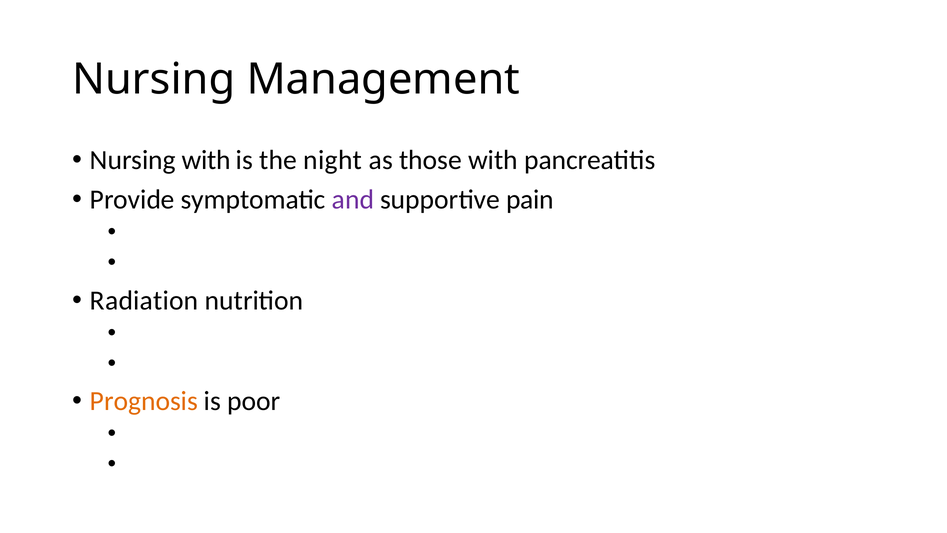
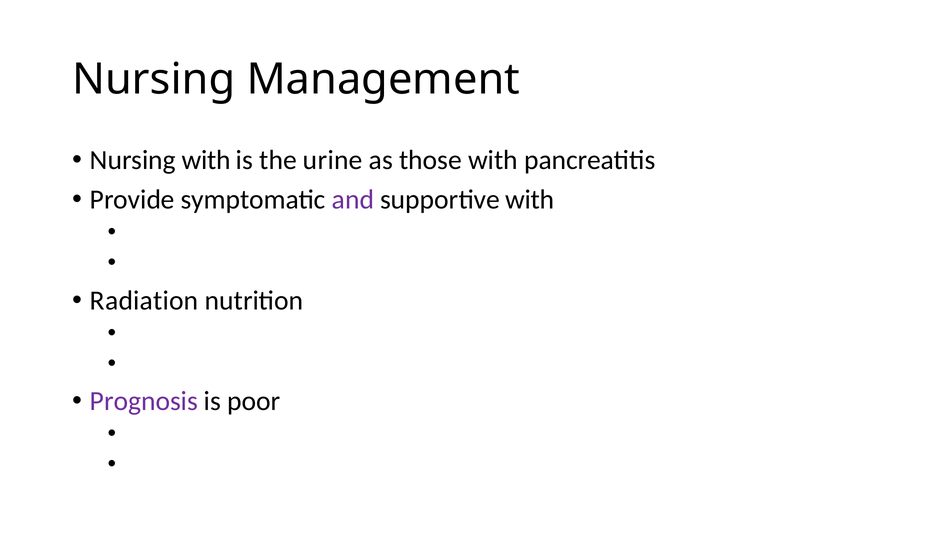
night: night -> urine (333, 160)
supportive pain: pain -> with (530, 200)
Prognosis colour: orange -> purple (144, 401)
